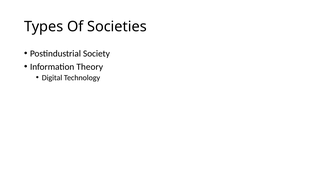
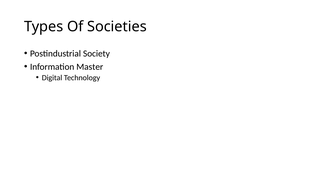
Theory: Theory -> Master (90, 67)
